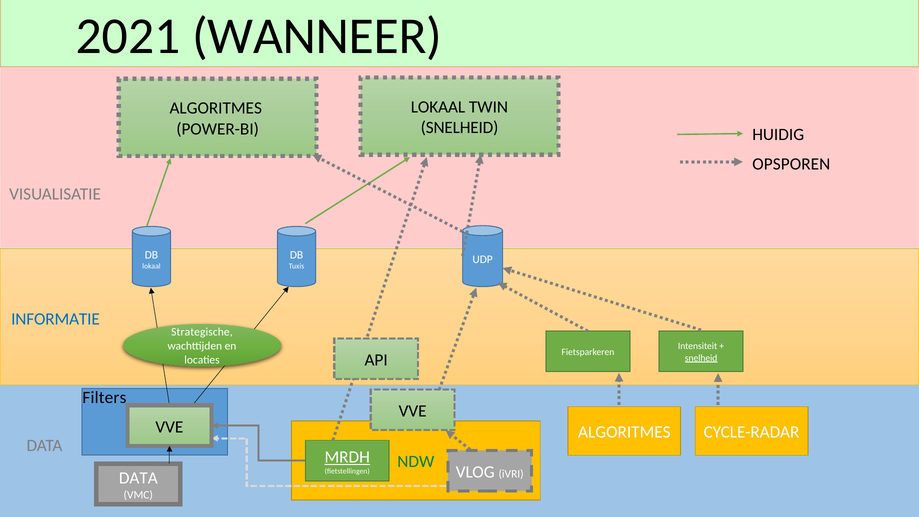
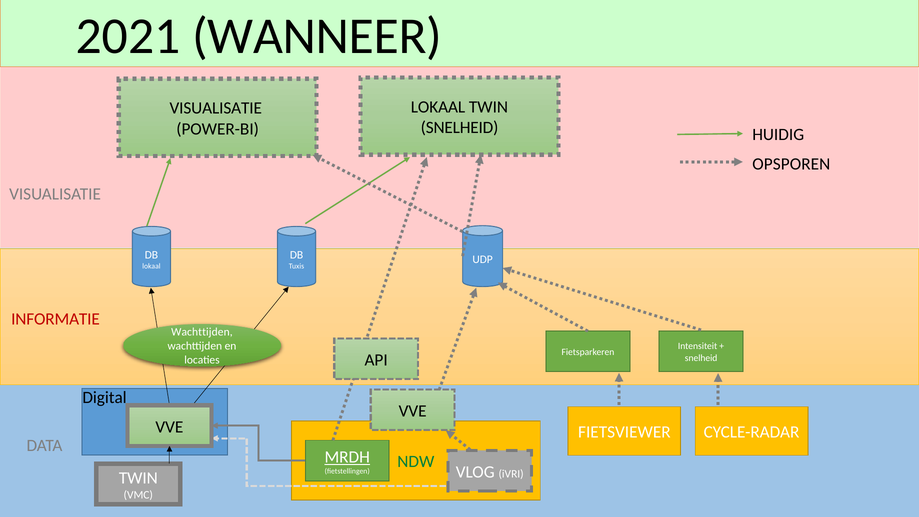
ALGORITMES: ALGORITMES -> VISUALISATIE (216, 108)
INFORMATIE colour: blue -> red (55, 319)
Strategische: Strategische -> Wachttijden (202, 332)
snelheid underline: present -> none (701, 358)
Filters: Filters -> Digital (105, 397)
ALGORITMES: ALGORITMES -> FIETSVIEWER (624, 432)
DATA: DATA -> TWIN (138, 478)
